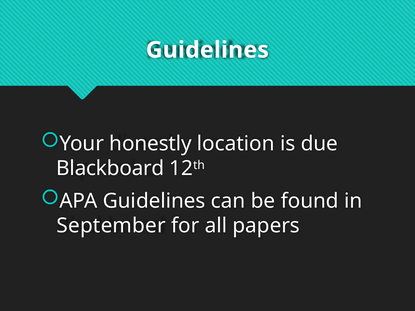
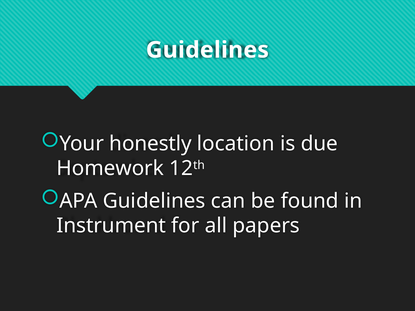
Blackboard: Blackboard -> Homework (110, 169)
September: September -> Instrument (111, 226)
